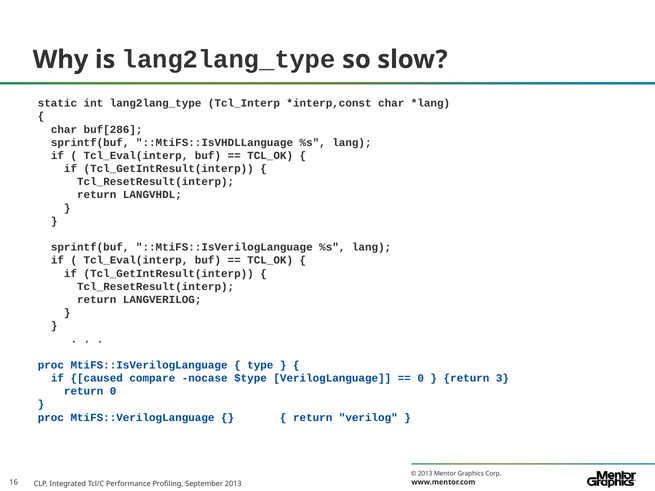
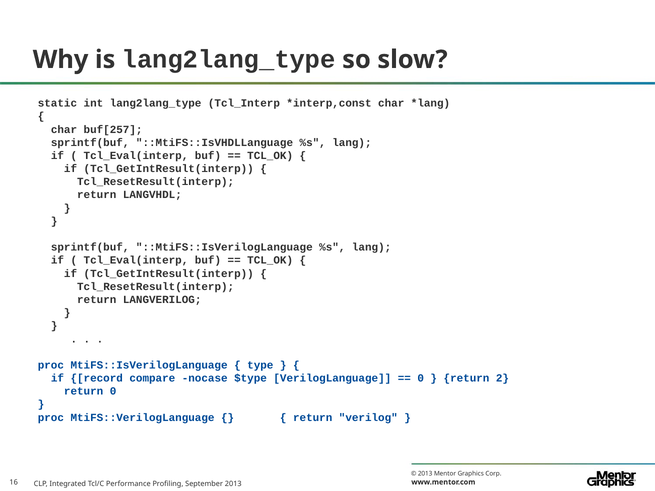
buf[286: buf[286 -> buf[257 (113, 129)
caused: caused -> record (97, 378)
3: 3 -> 2 (502, 378)
